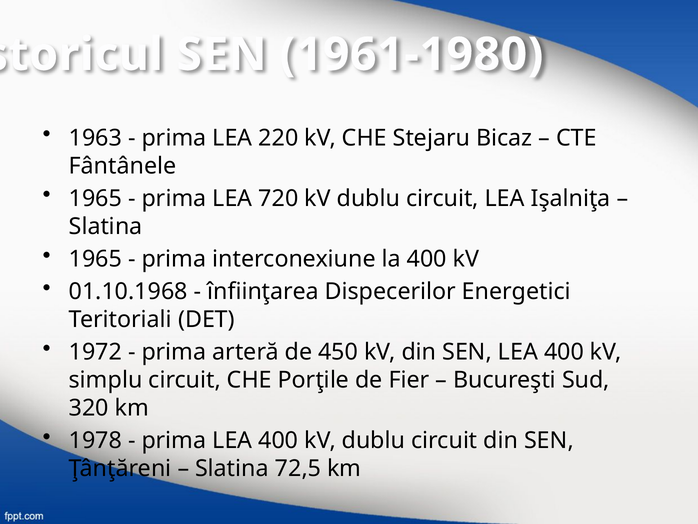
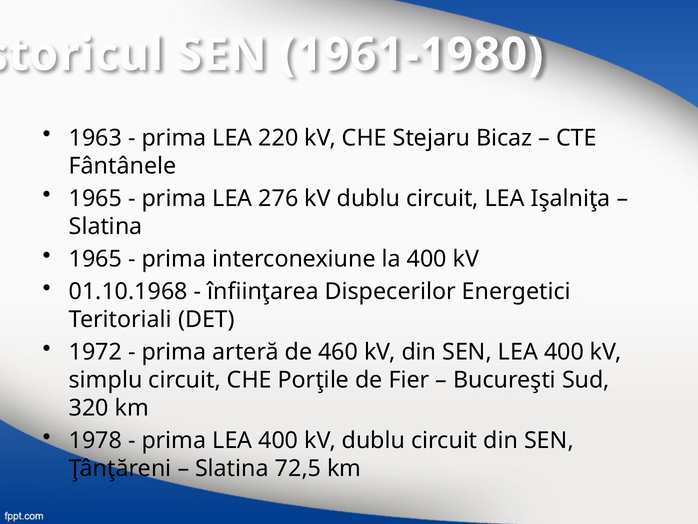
720: 720 -> 276 (278, 198)
450: 450 -> 460 (338, 352)
